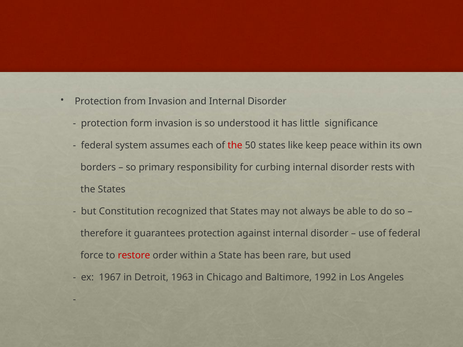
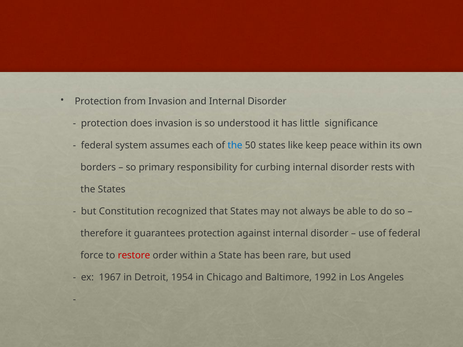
form: form -> does (141, 123)
the colour: red -> blue (235, 145)
1963: 1963 -> 1954 (182, 277)
